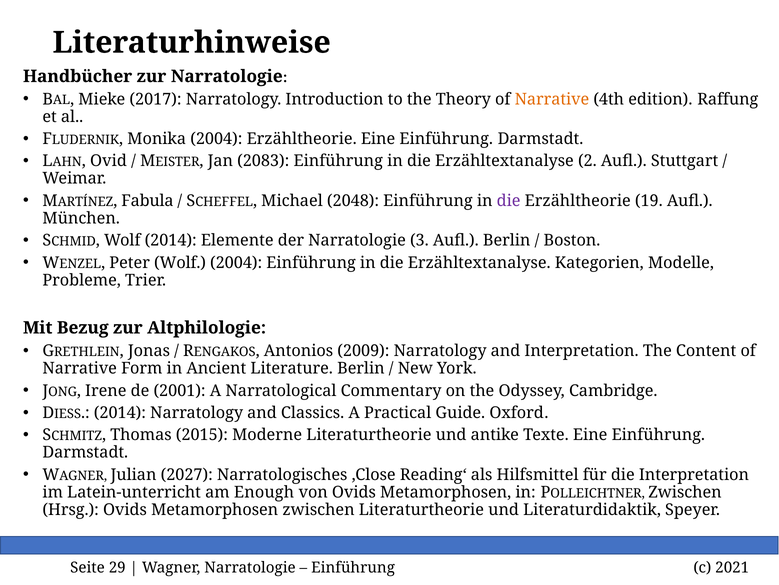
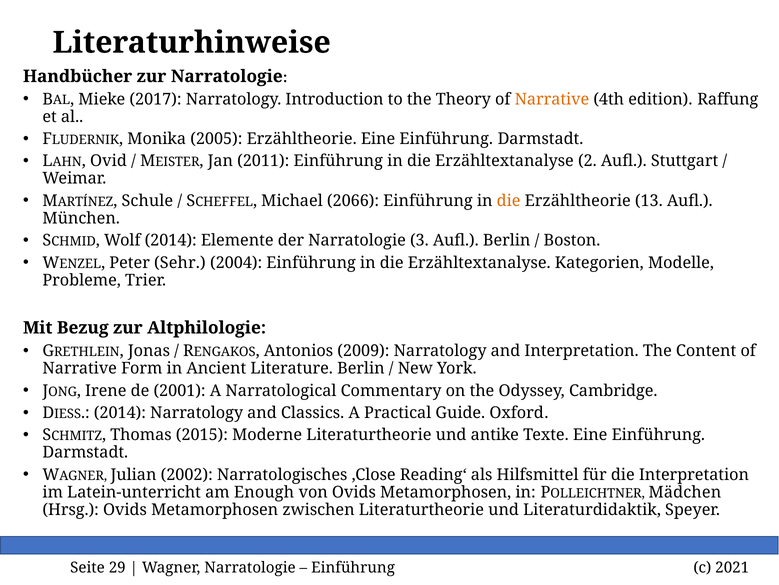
Monika 2004: 2004 -> 2005 (216, 139)
2083: 2083 -> 2011 (263, 161)
Fabula: Fabula -> Schule (147, 201)
2048: 2048 -> 2066 (353, 201)
die colour: purple -> orange (509, 201)
19: 19 -> 13 (649, 201)
Peter Wolf: Wolf -> Sehr (180, 262)
2027: 2027 -> 2002 (187, 474)
POLLEICHTNER Zwischen: Zwischen -> Mädchen (685, 492)
